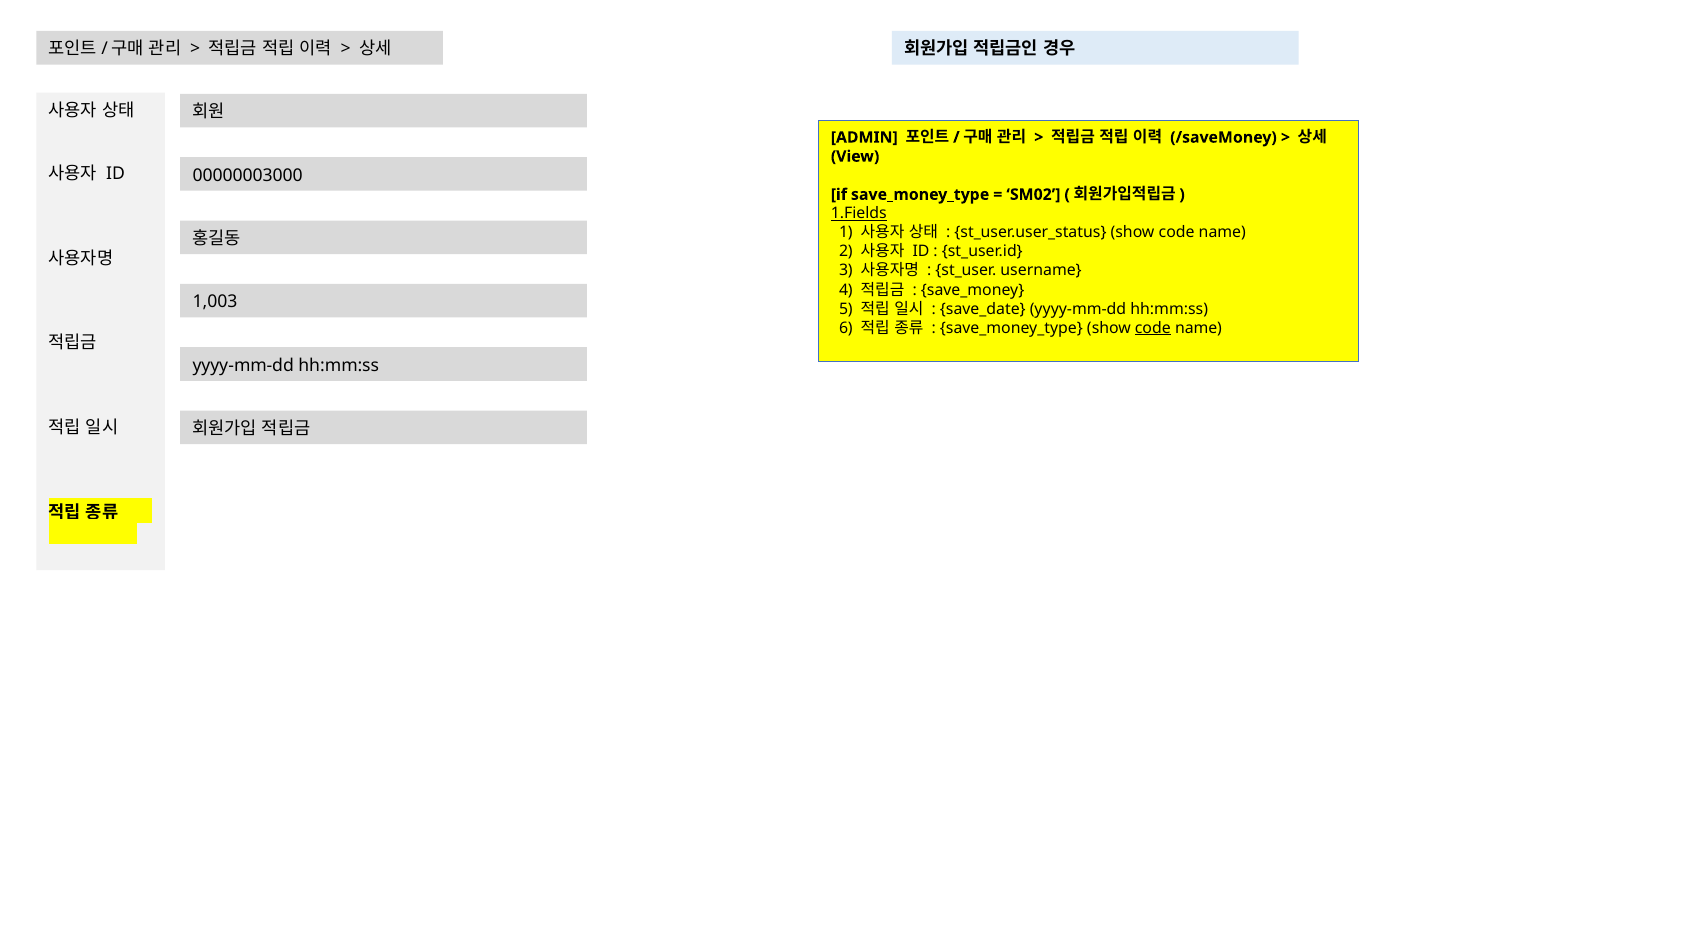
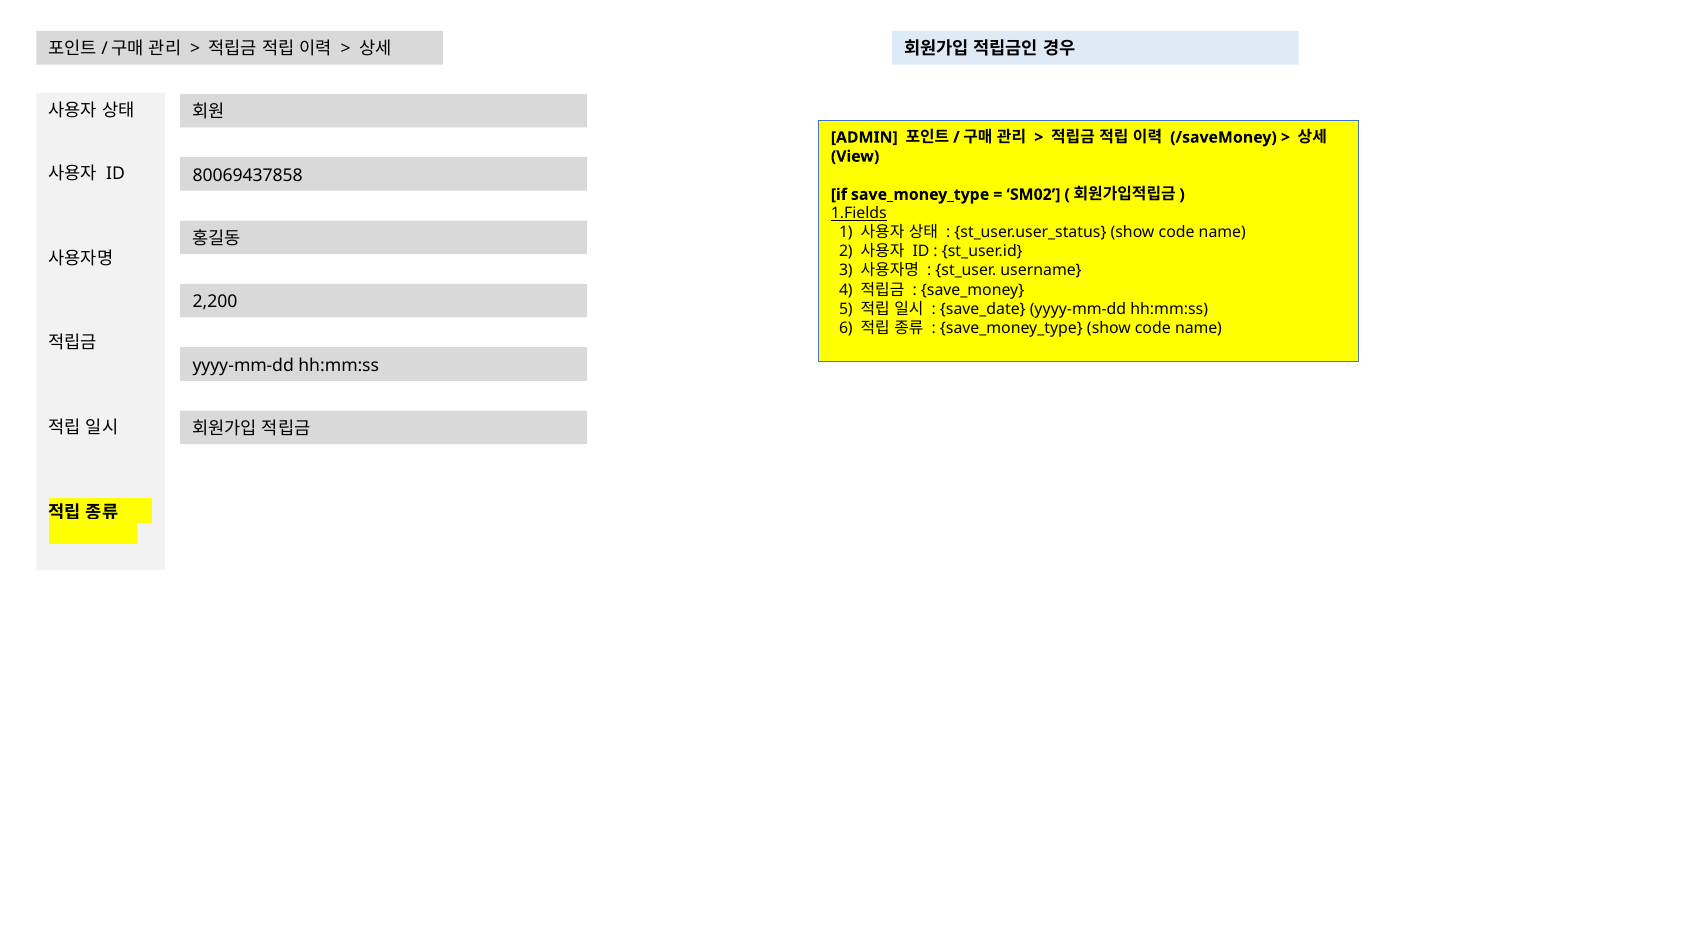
00000003000: 00000003000 -> 80069437858 (248, 175)
1,003: 1,003 -> 2,200 (215, 302)
code underline: present -> none (1153, 328)
